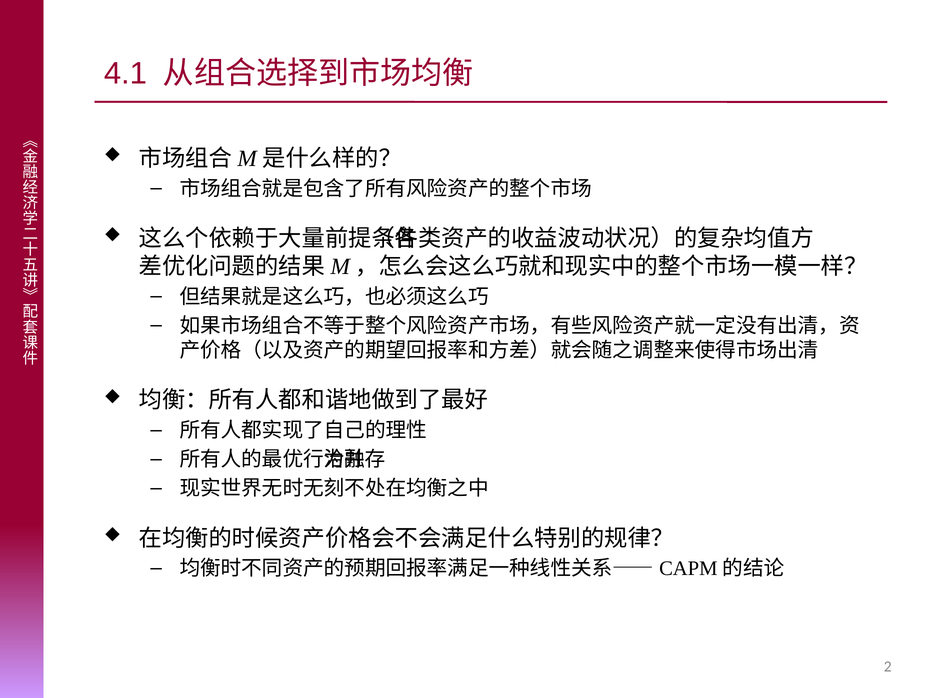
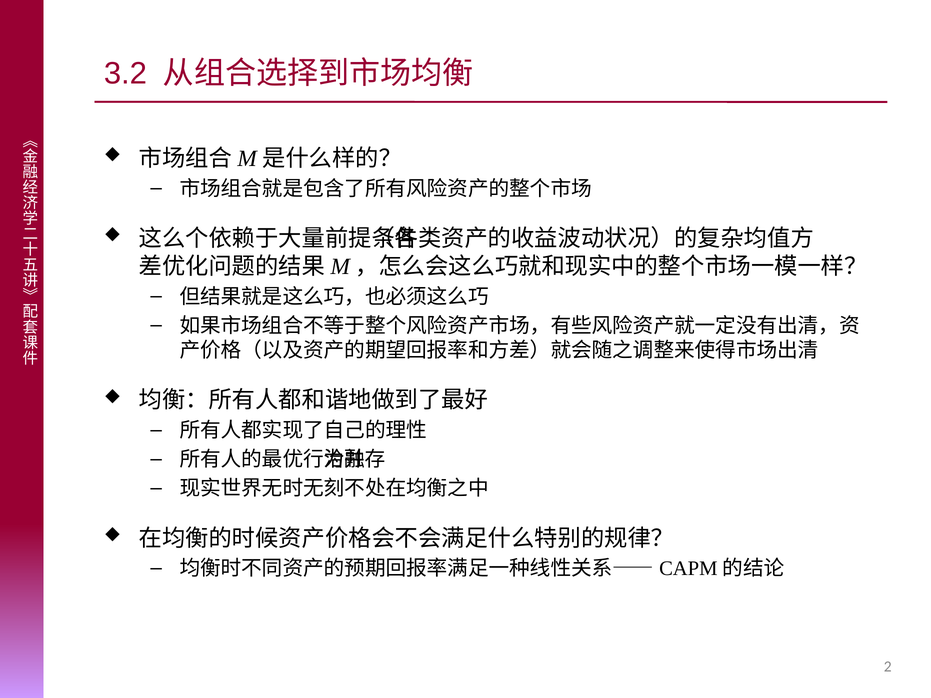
4.1: 4.1 -> 3.2 (125, 73)
